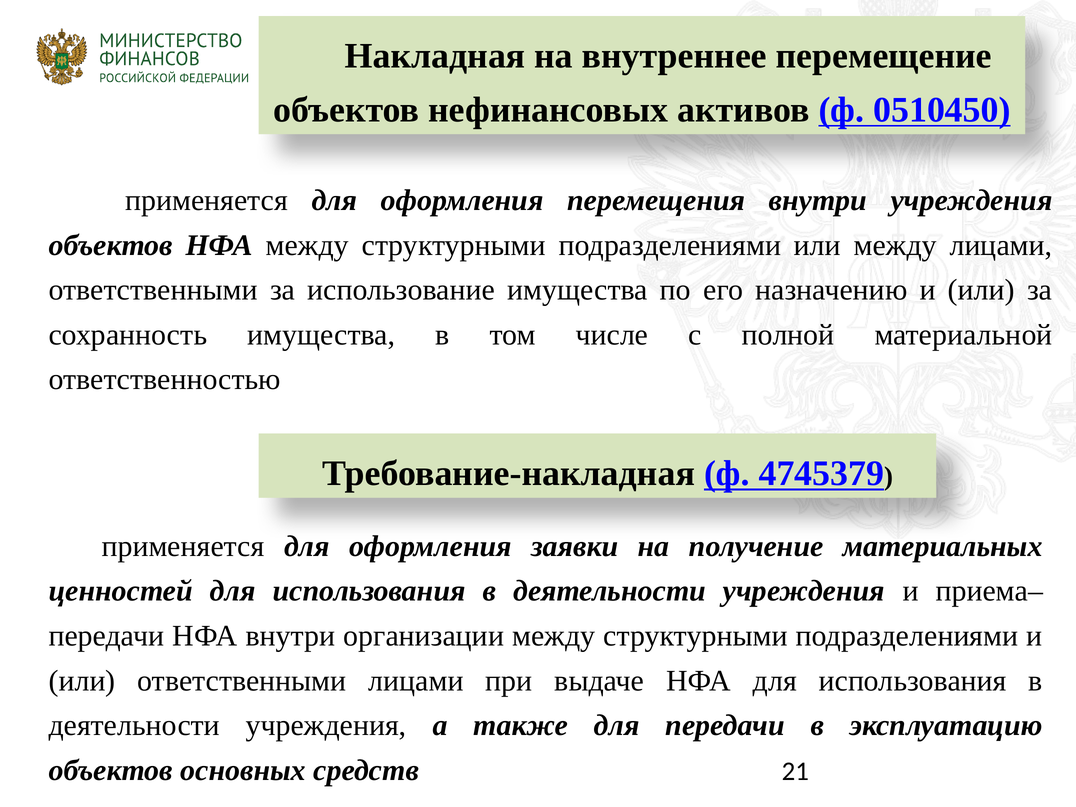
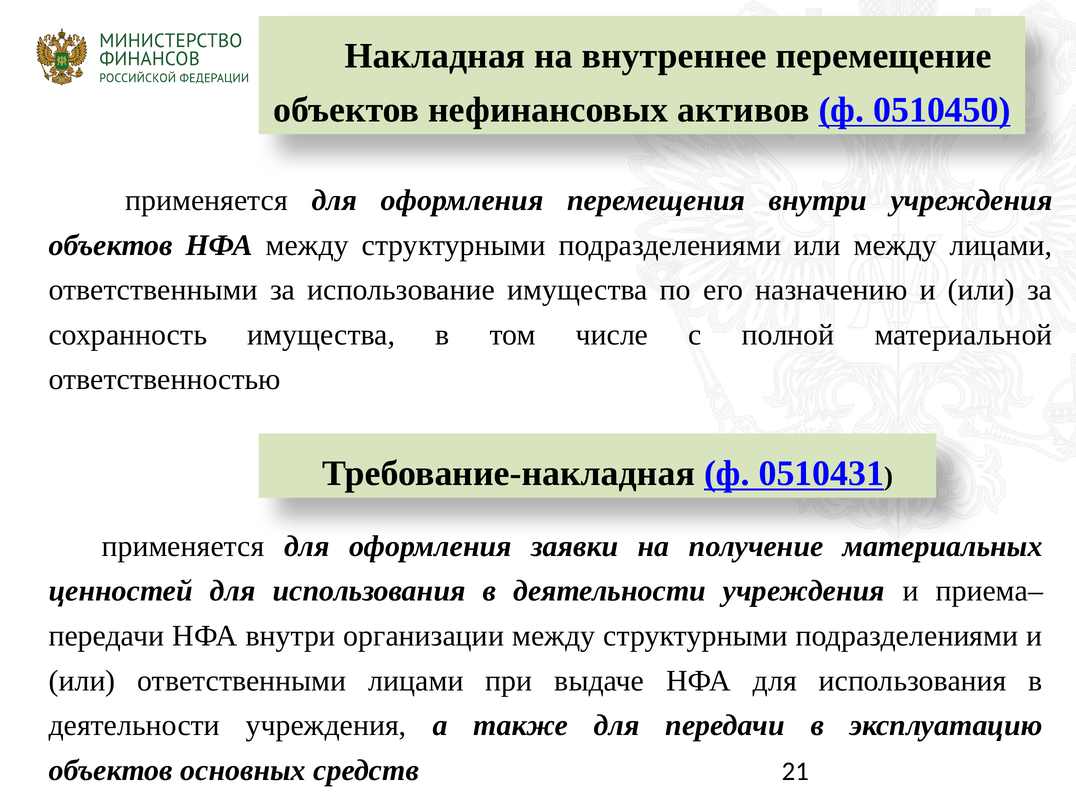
4745379: 4745379 -> 0510431 (821, 474)
